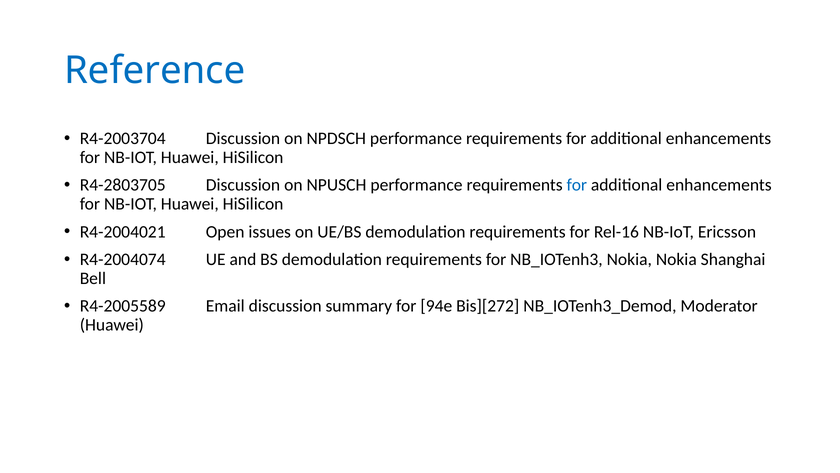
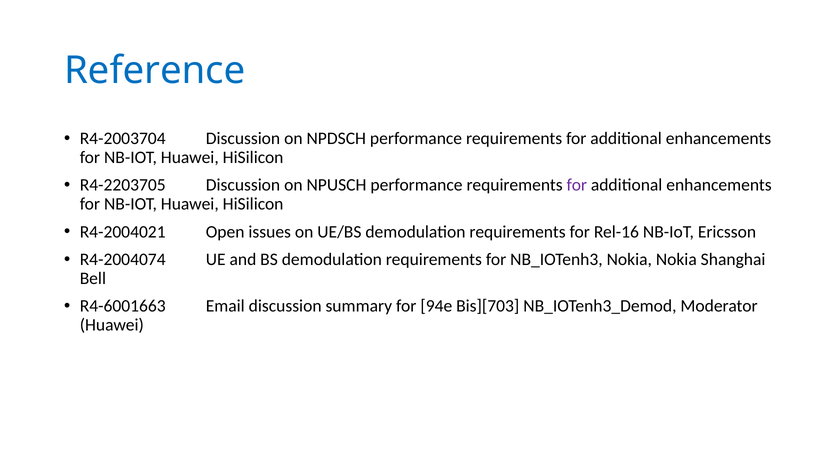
R4-2803705: R4-2803705 -> R4-2203705 (123, 185)
for colour: blue -> purple (577, 185)
R4-2005589: R4-2005589 -> R4-6001663 (123, 306)
Bis][272: Bis][272 -> Bis][703 (488, 306)
